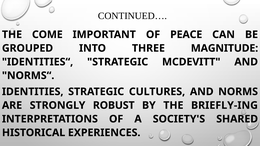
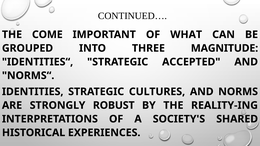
PEACE: PEACE -> WHAT (186, 35)
MCDEVITT: MCDEVITT -> ACCEPTED (191, 62)
BRIEFLY-ING: BRIEFLY-ING -> REALITY-ING (224, 105)
